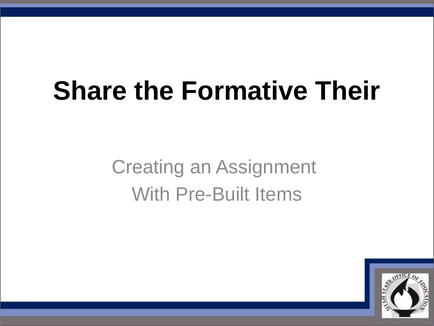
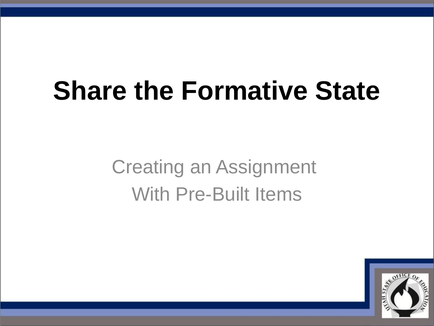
Their: Their -> State (348, 91)
